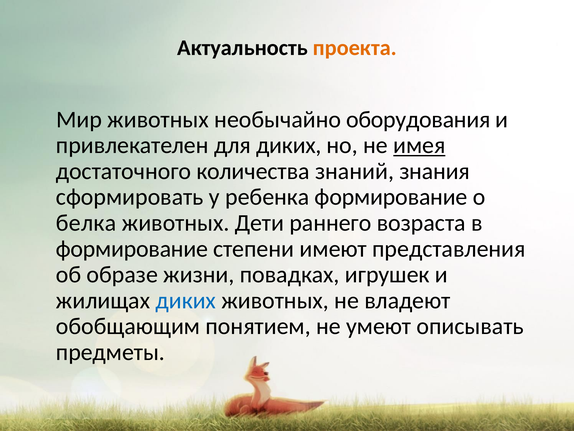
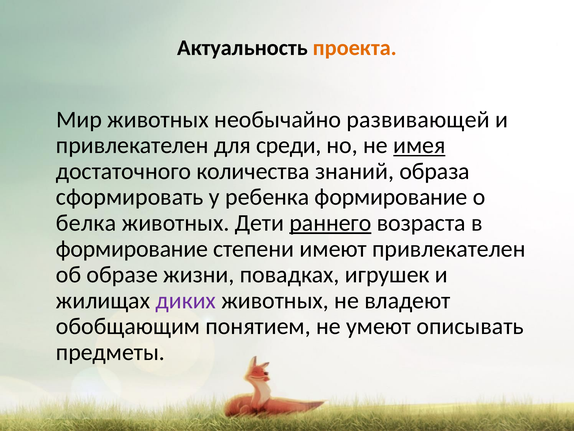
оборудования: оборудования -> развивающей (418, 119)
для диких: диких -> среди (289, 145)
знания: знания -> образа (435, 171)
раннего underline: none -> present (330, 223)
имеют представления: представления -> привлекателен (449, 248)
диких colour: blue -> purple (186, 300)
